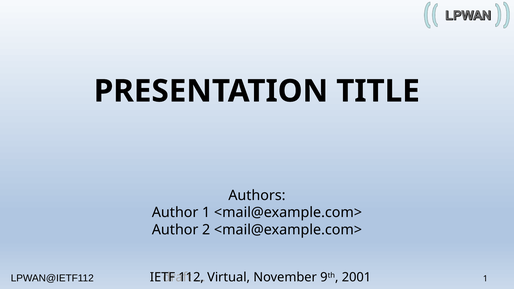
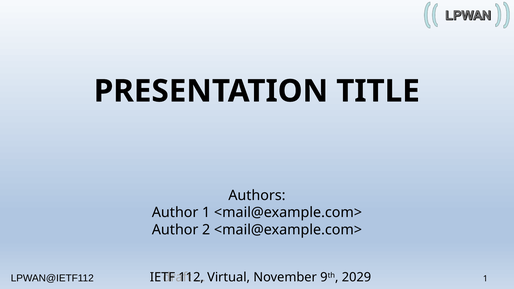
2001: 2001 -> 2029 (356, 277)
